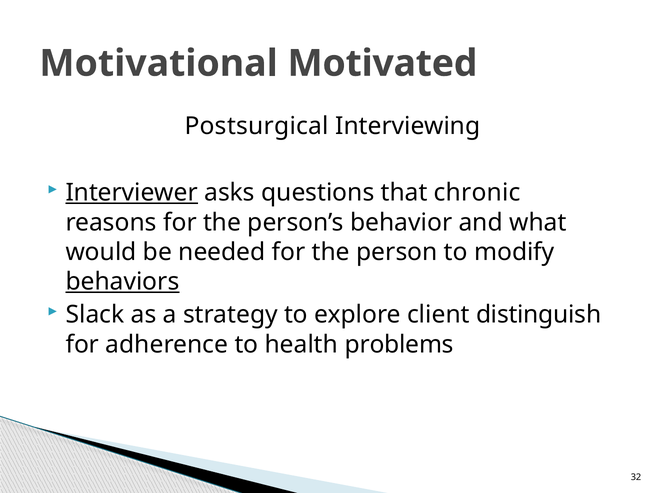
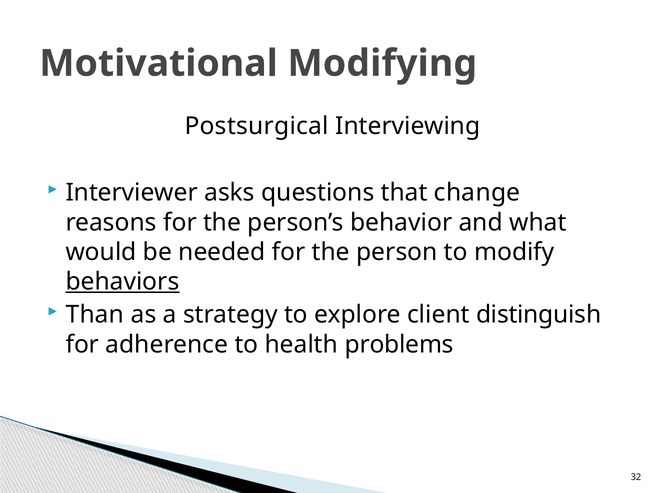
Motivated: Motivated -> Modifying (382, 63)
Interviewer underline: present -> none (132, 193)
chronic: chronic -> change (477, 193)
Slack: Slack -> Than (95, 315)
